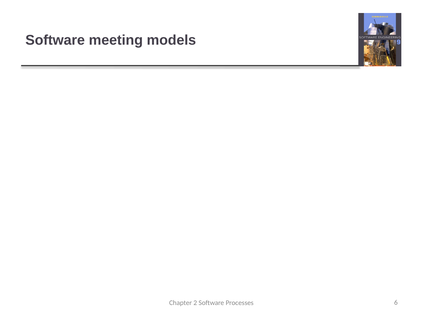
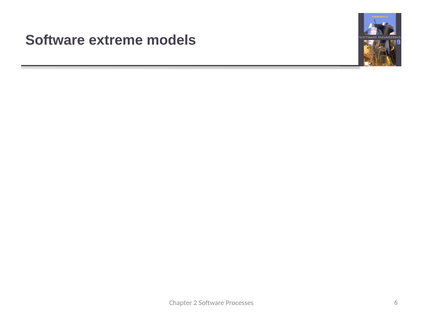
meeting: meeting -> extreme (116, 40)
